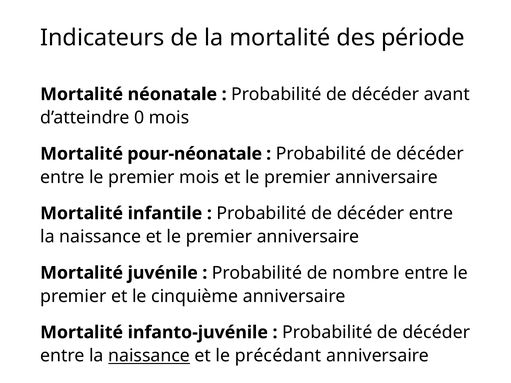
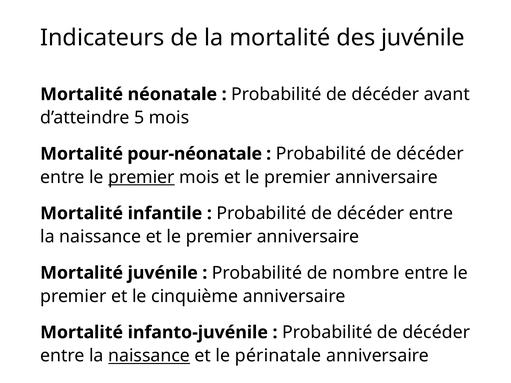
des période: période -> juvénile (423, 38)
0: 0 -> 5 (139, 118)
premier underline: none -> present (141, 177)
précédant: précédant -> périnatale (278, 356)
